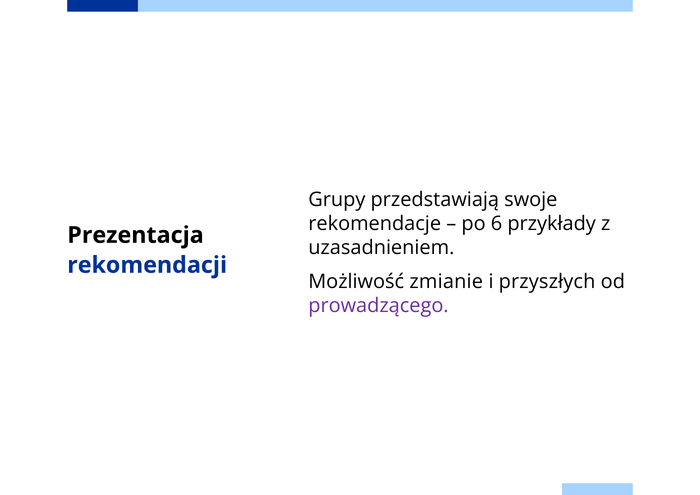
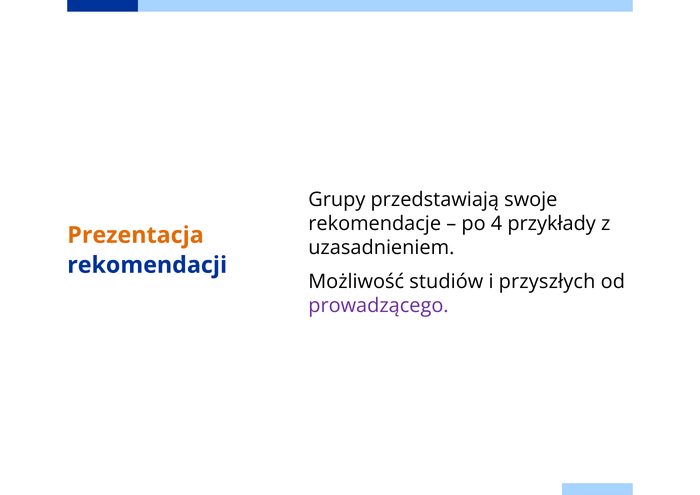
6: 6 -> 4 (497, 224)
Prezentacja colour: black -> orange (136, 235)
zmianie: zmianie -> studiów (446, 282)
